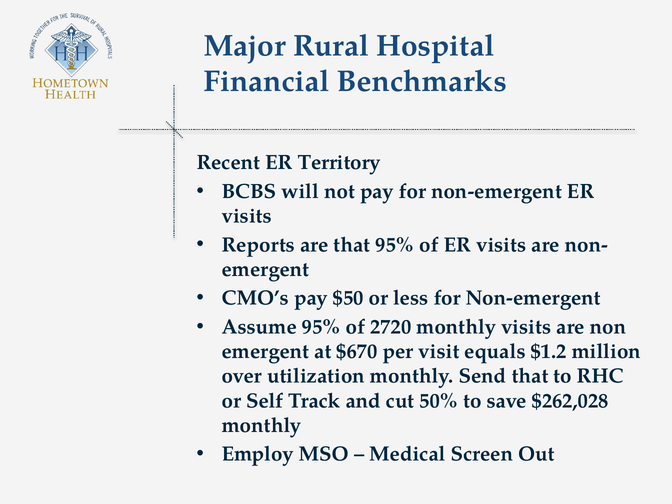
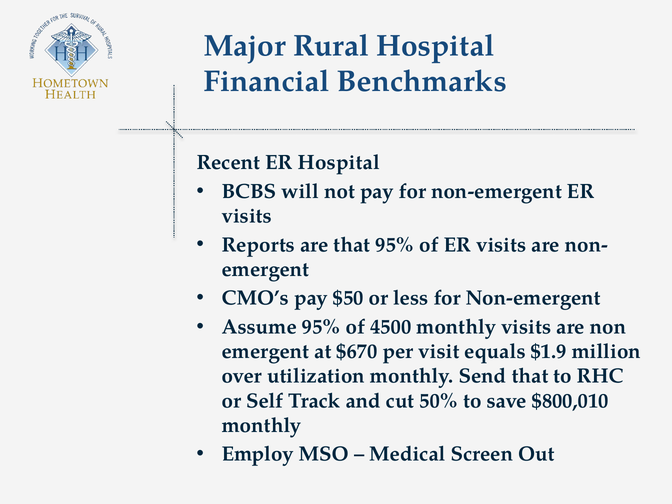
ER Territory: Territory -> Hospital (339, 163)
2720: 2720 -> 4500 (391, 327)
$1.2: $1.2 -> $1.9 (549, 352)
$262,028: $262,028 -> $800,010 (570, 401)
